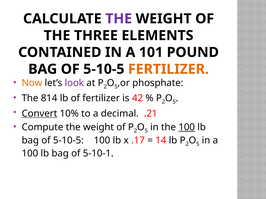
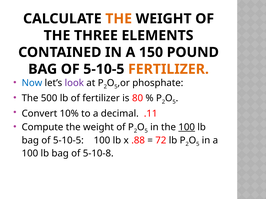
THE colour: purple -> orange (119, 19)
101: 101 -> 150 (151, 52)
Now colour: orange -> blue (32, 83)
814: 814 -> 500 (49, 98)
42: 42 -> 80 (138, 98)
Convert underline: present -> none (39, 114)
.21: .21 -> .11 (151, 114)
.17: .17 -> .88 (138, 141)
14: 14 -> 72 (161, 141)
5-10-1: 5-10-1 -> 5-10-8 (98, 154)
